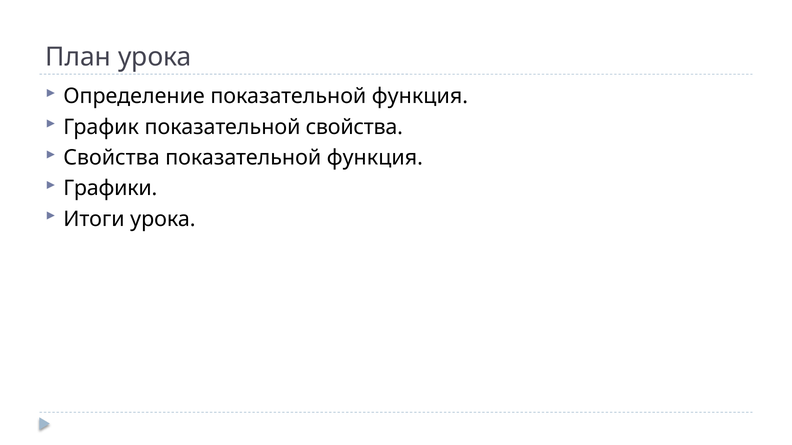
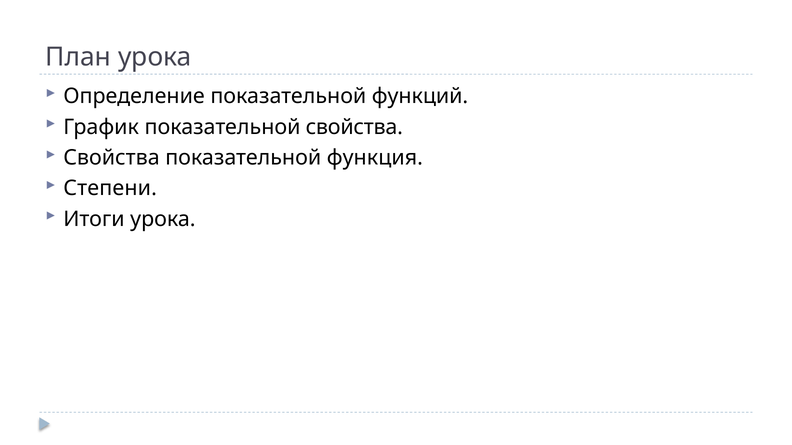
Определение показательной функция: функция -> функций (420, 96)
Графики: Графики -> Степени (110, 189)
